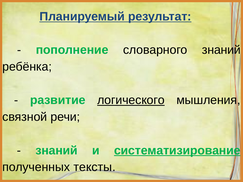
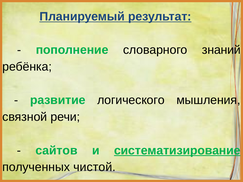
логического underline: present -> none (131, 100)
знаний: знаний -> сайтов (56, 151)
тексты: тексты -> чистой (95, 167)
